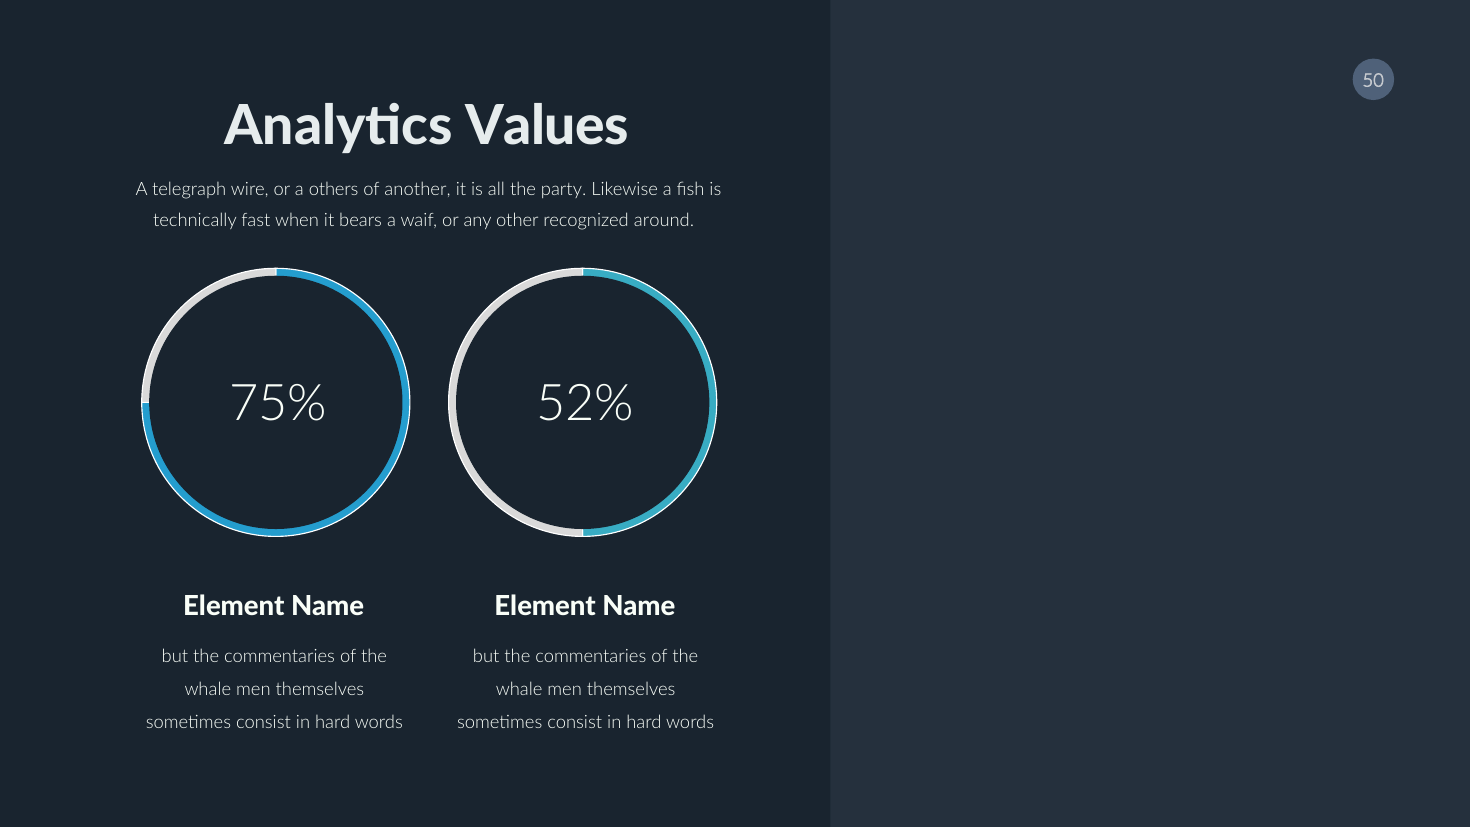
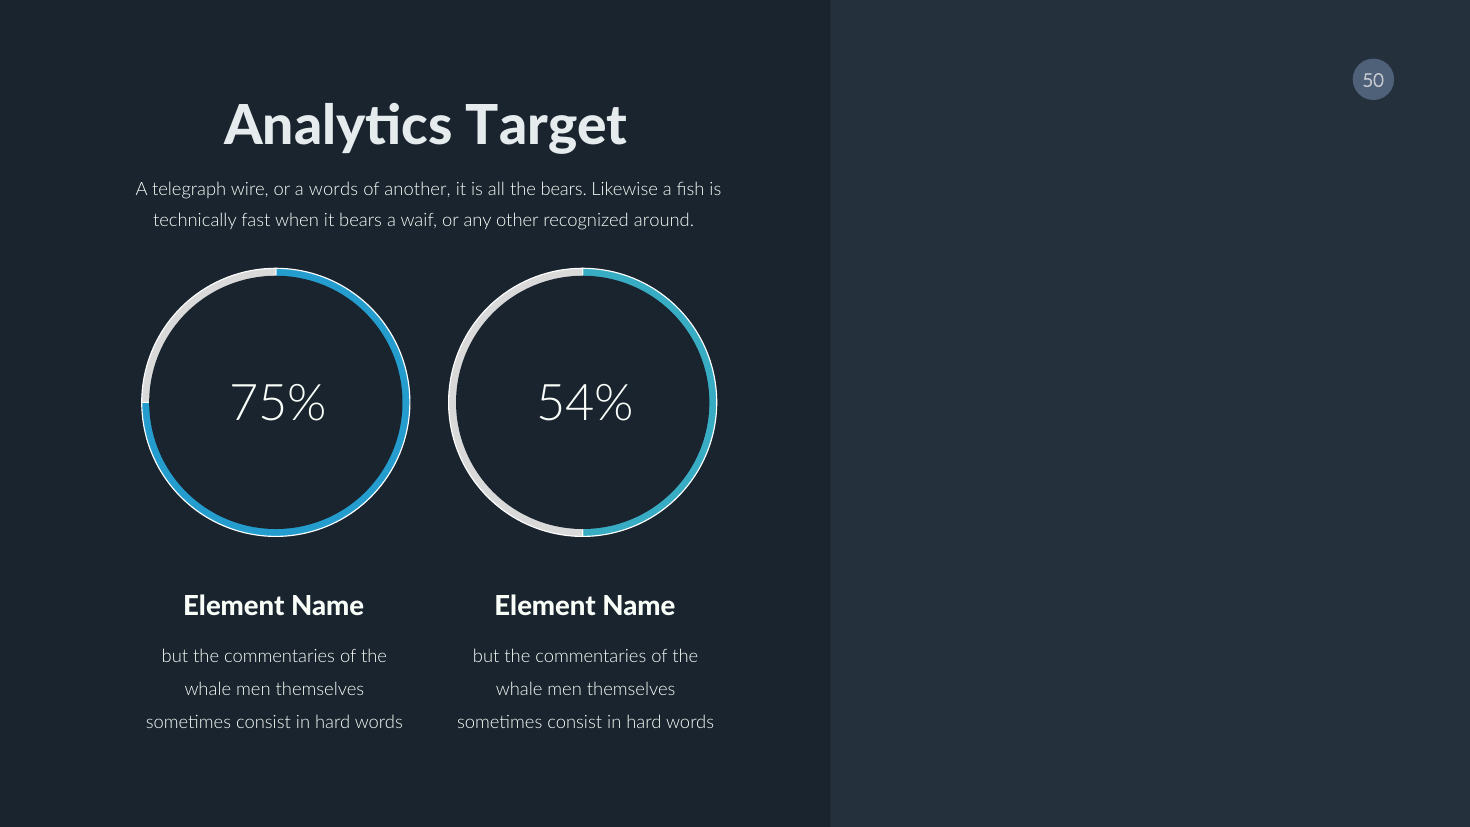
Values: Values -> Target (547, 127)
a others: others -> words (333, 190)
the party: party -> bears (564, 190)
52%: 52% -> 54% (585, 404)
